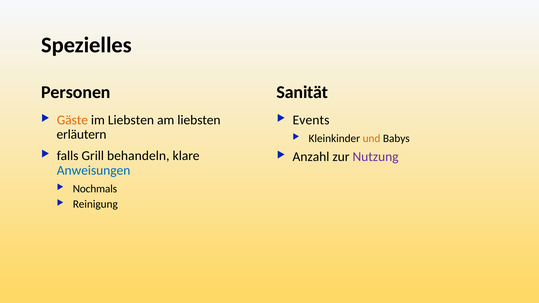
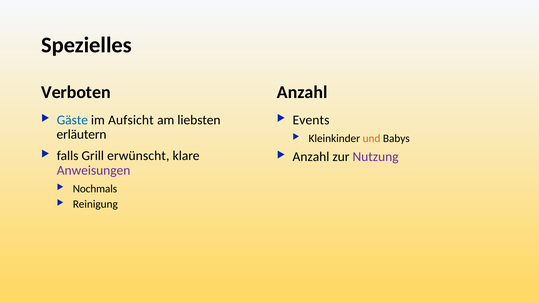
Personen: Personen -> Verboten (76, 92)
Sanität: Sanität -> Anzahl (302, 92)
Gäste colour: orange -> blue (72, 120)
im Liebsten: Liebsten -> Aufsicht (131, 120)
behandeln: behandeln -> erwünscht (138, 156)
Anweisungen colour: blue -> purple (94, 170)
